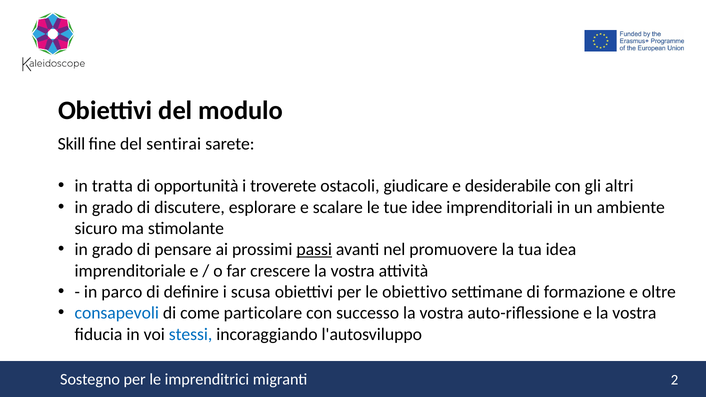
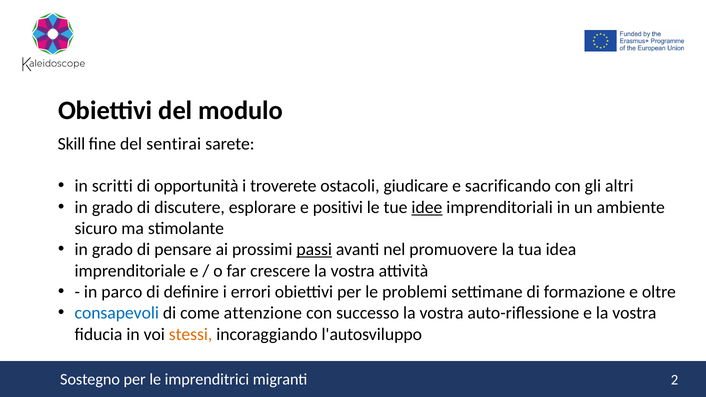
tratta: tratta -> scritti (112, 186)
desiderabile: desiderabile -> sacrificando (508, 186)
scalare: scalare -> positivi (338, 207)
idee underline: none -> present (427, 207)
scusa: scusa -> errori (251, 292)
obiettivo: obiettivo -> problemi (415, 292)
particolare: particolare -> attenzione (263, 313)
stessi colour: blue -> orange (191, 334)
